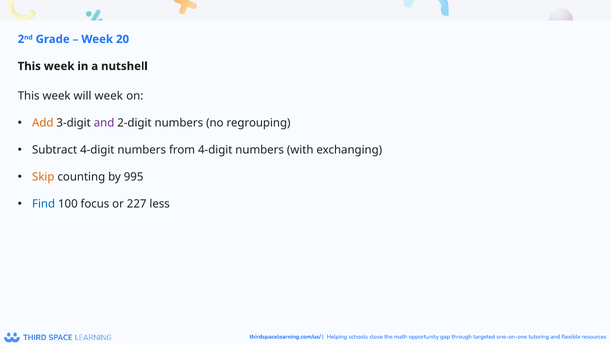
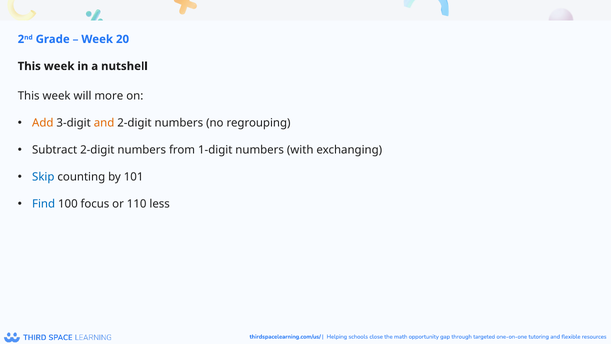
will week: week -> more (109, 96)
and colour: purple -> orange (104, 123)
Subtract 4-digit: 4-digit -> 2-digit (97, 150)
from 4-digit: 4-digit -> 1-digit (215, 150)
Skip colour: orange -> blue (43, 177)
995: 995 -> 101 (134, 177)
227: 227 -> 110 (137, 204)
